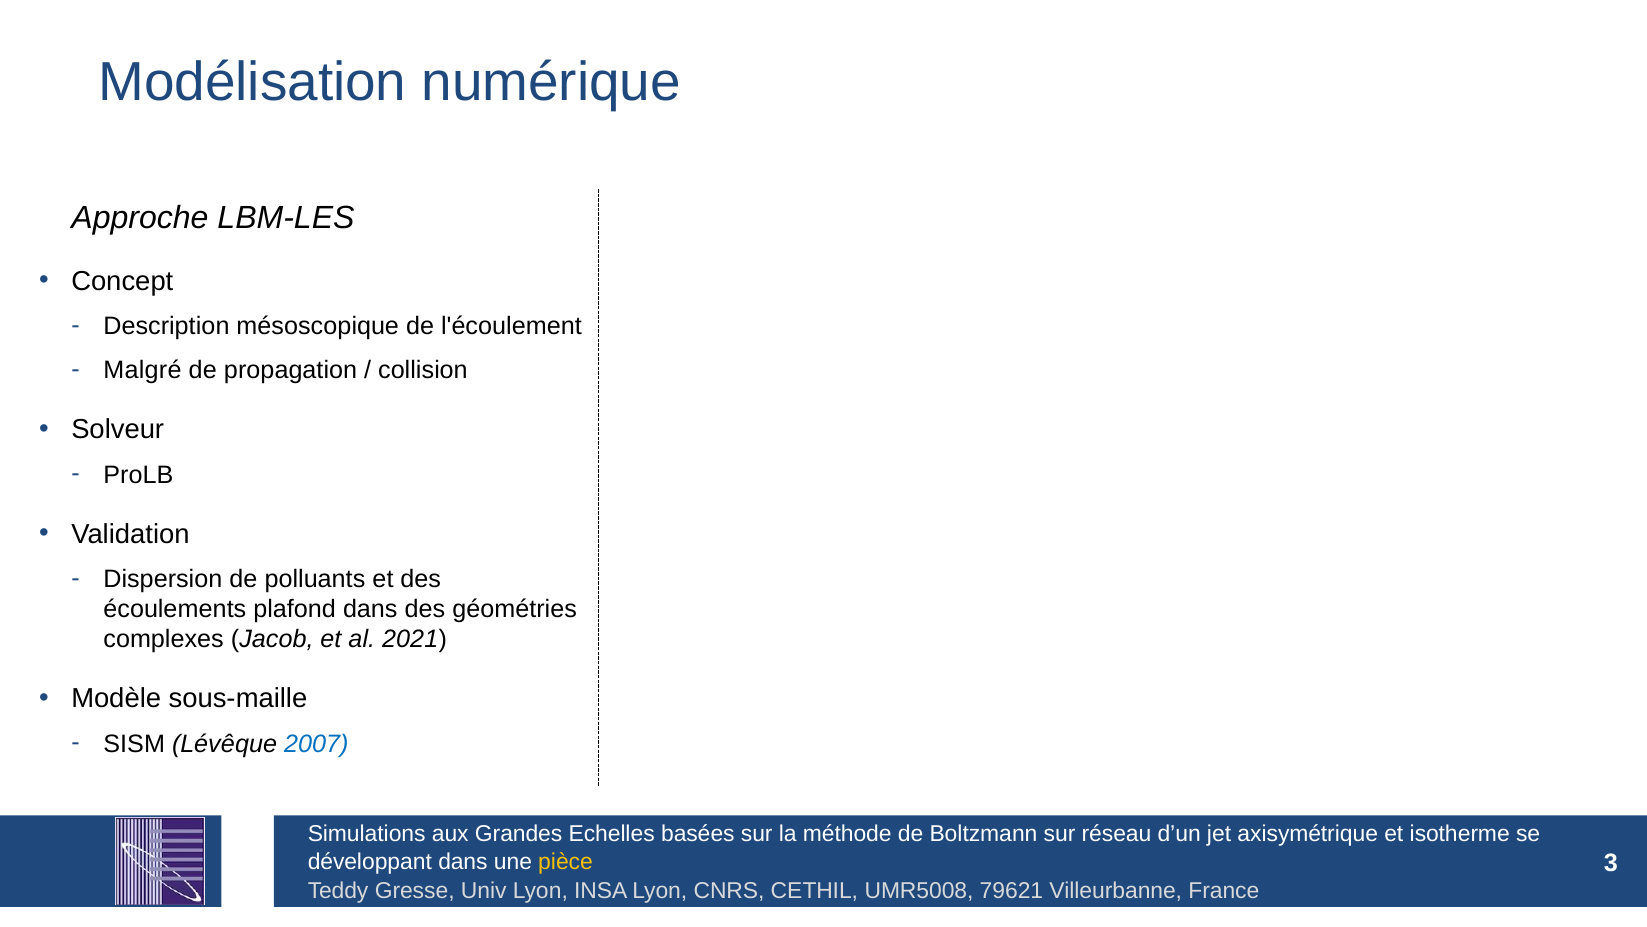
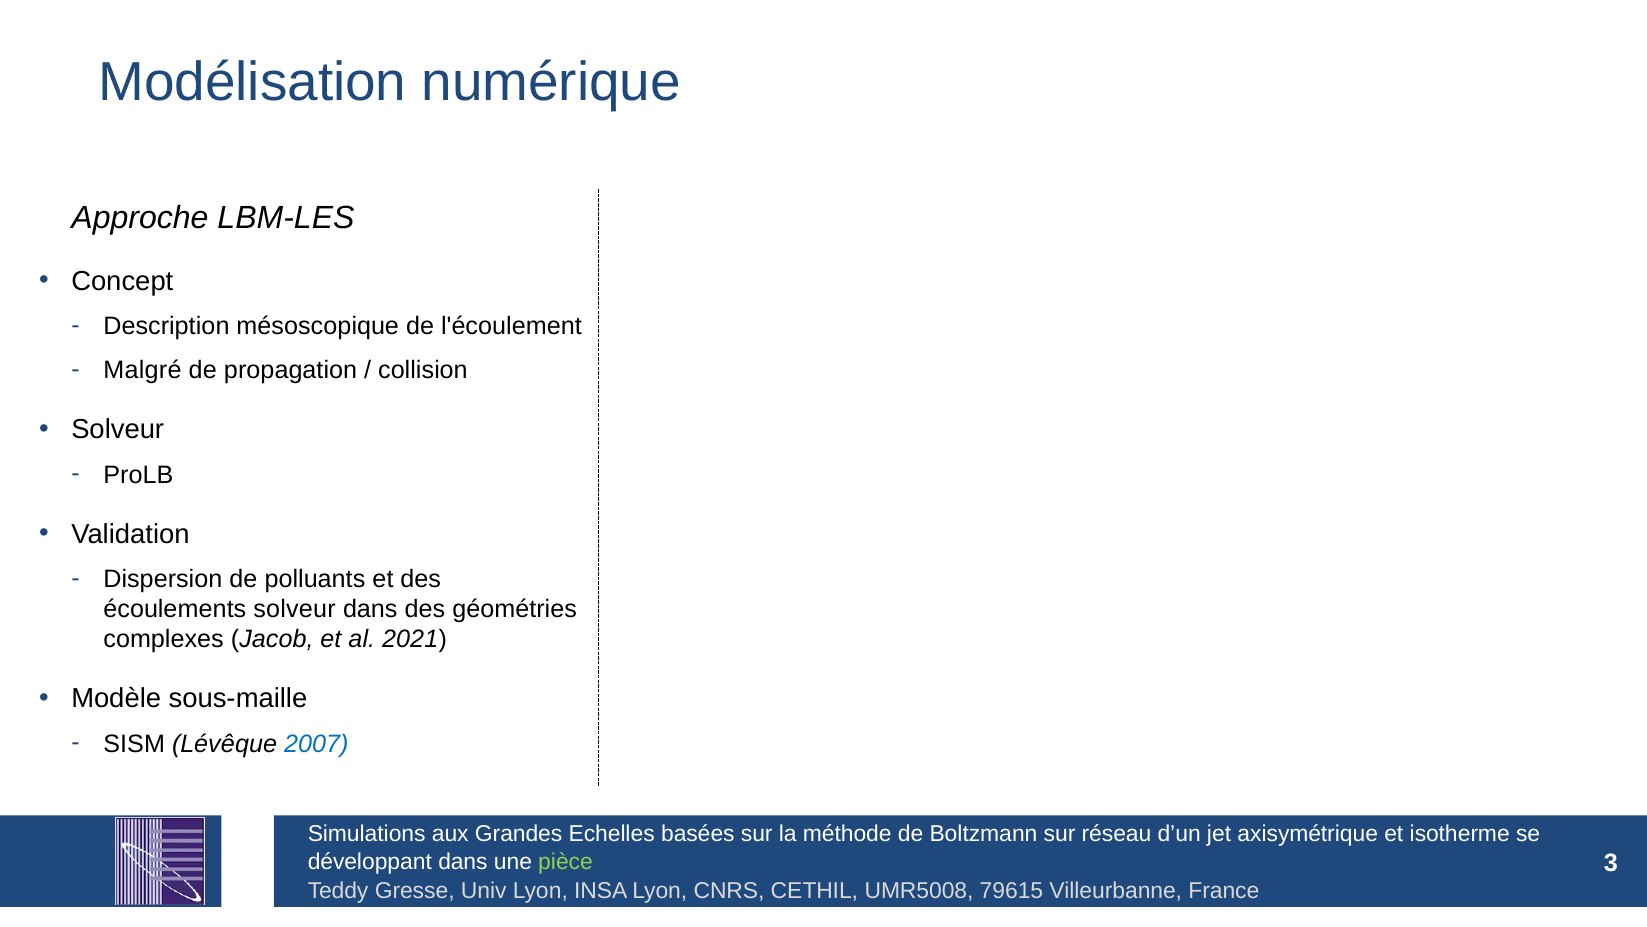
écoulements plafond: plafond -> solveur (295, 609)
pièce colour: yellow -> light green (566, 861)
79621: 79621 -> 79615 (1011, 890)
